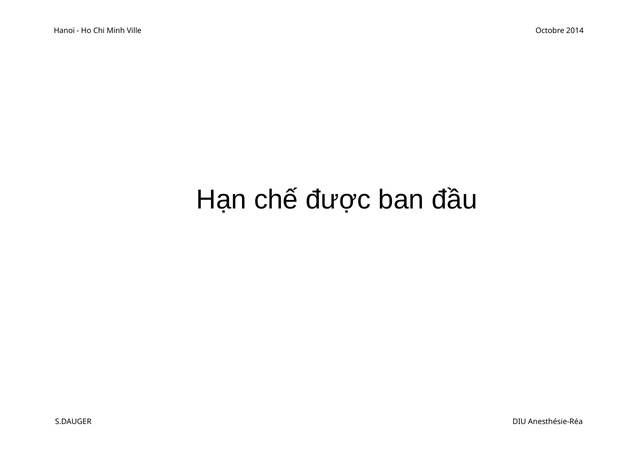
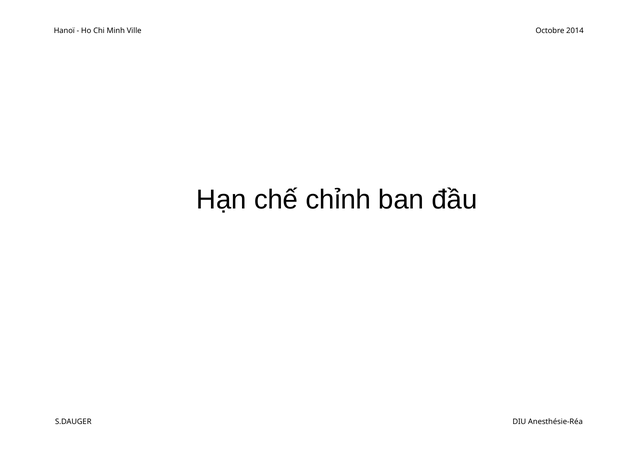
được: được -> chỉnh (338, 200)
